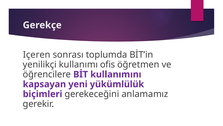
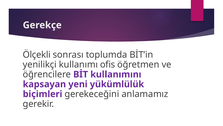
Içeren: Içeren -> Ölçekli (37, 55)
